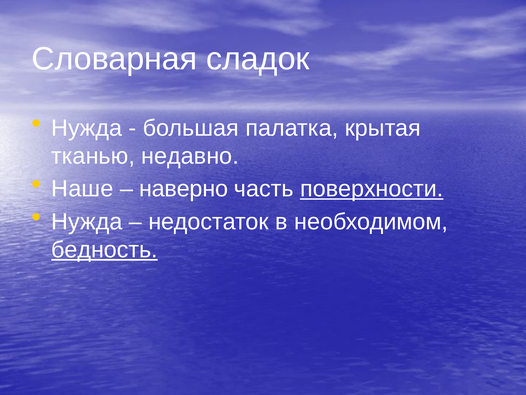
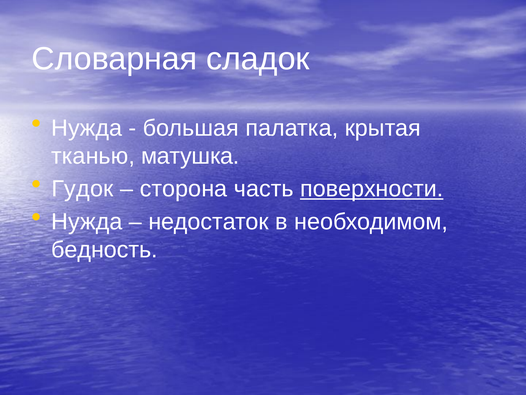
недавно: недавно -> матушка (190, 156)
Наше: Наше -> Гудок (82, 189)
наверно: наверно -> сторона (183, 189)
бедность underline: present -> none (104, 249)
